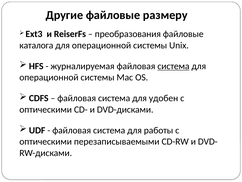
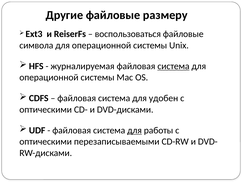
преобразования: преобразования -> воспользоваться (128, 34)
каталога: каталога -> символа (36, 45)
для underline: none -> present (135, 130)
